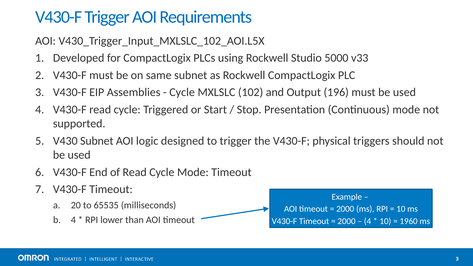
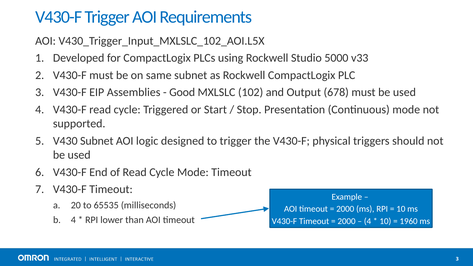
Cycle: Cycle -> Good (182, 92)
196: 196 -> 678 (336, 92)
